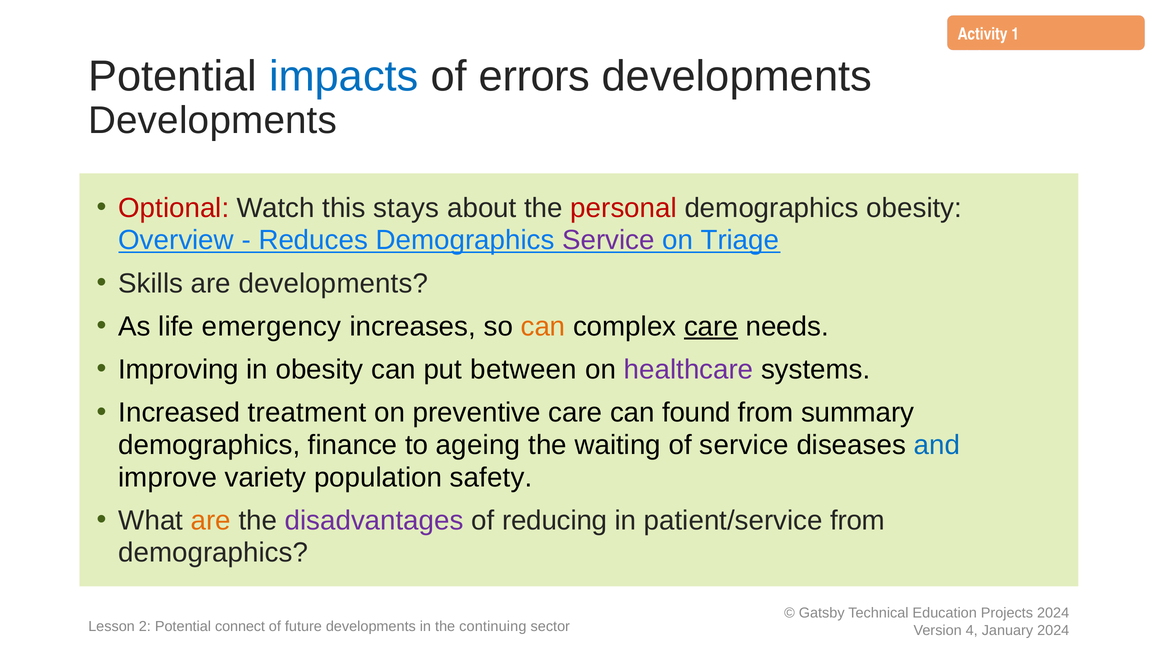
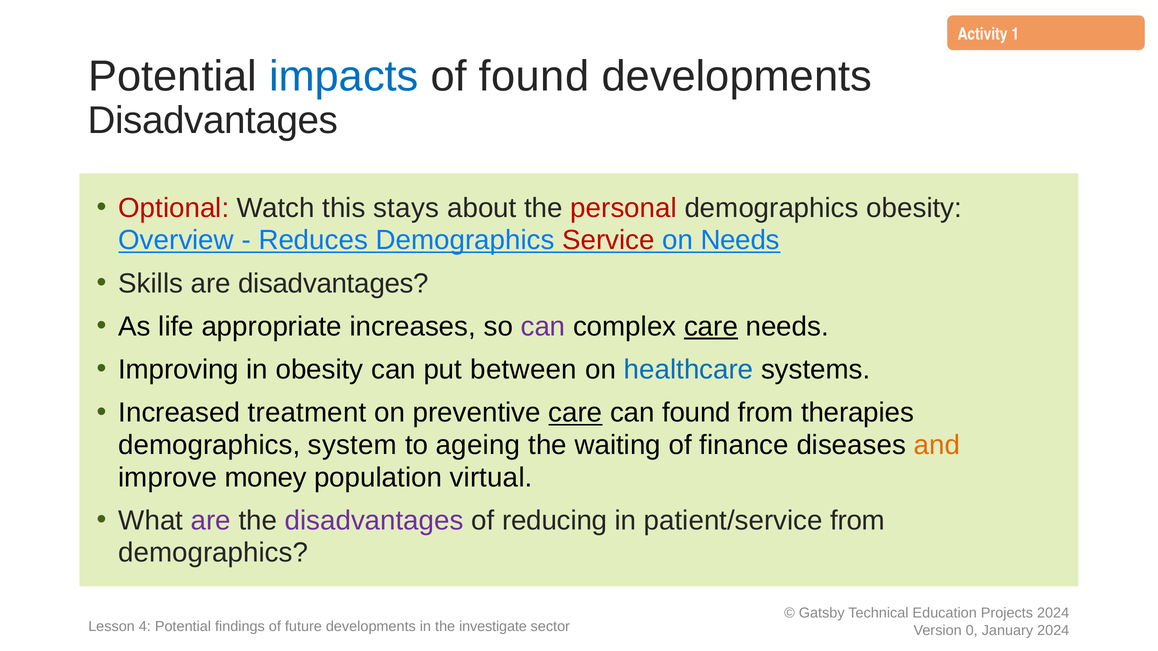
of errors: errors -> found (534, 76)
Developments: Developments -> Disadvantages (213, 121)
Service colour: purple -> red (608, 240)
on Triage: Triage -> Needs (740, 240)
are developments: developments -> disadvantages (333, 284)
emergency: emergency -> appropriate (272, 327)
can colour: orange -> purple (543, 327)
healthcare colour: purple -> blue (689, 370)
care underline: none -> present (575, 413)
summary: summary -> therapies (857, 413)
finance: finance -> system (352, 445)
of service: service -> finance (744, 445)
and colour: blue -> orange (937, 445)
variety: variety -> money (266, 478)
safety: safety -> virtual (491, 478)
are colour: orange -> purple (211, 521)
2: 2 -> 4 (145, 627)
connect: connect -> findings (240, 627)
continuing: continuing -> investigate (493, 627)
4: 4 -> 0 (972, 631)
